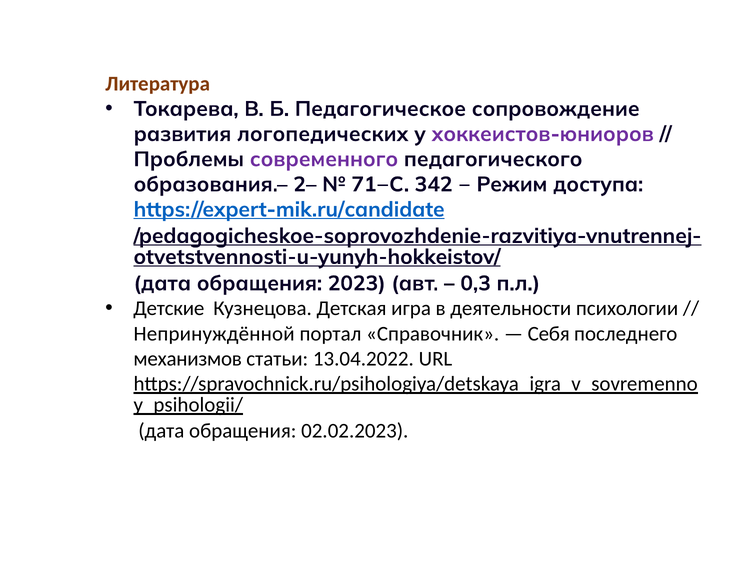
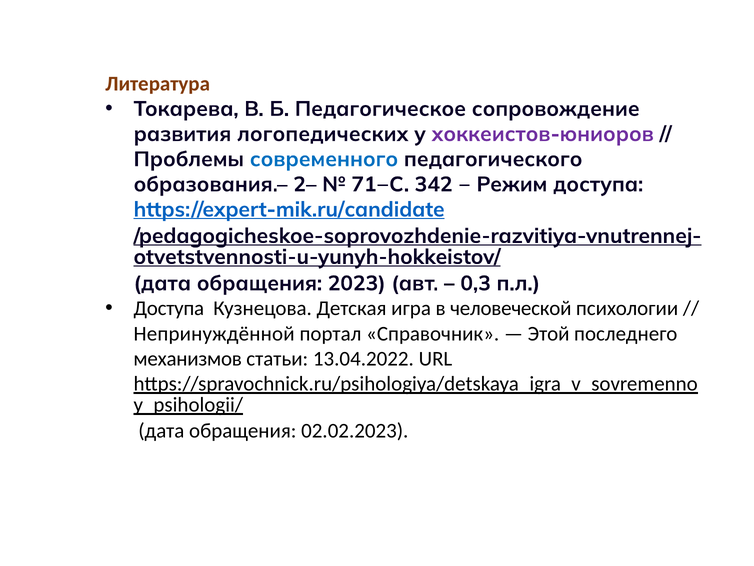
современного colour: purple -> blue (324, 159)
Детские: Детские -> Доступа (169, 308)
деятельности: деятельности -> человеческой (511, 308)
Себя: Себя -> Этой (549, 333)
